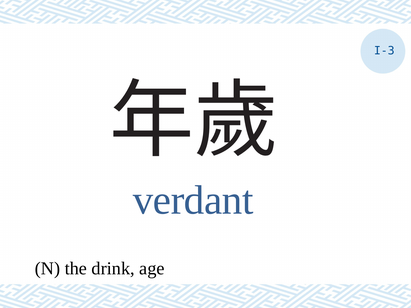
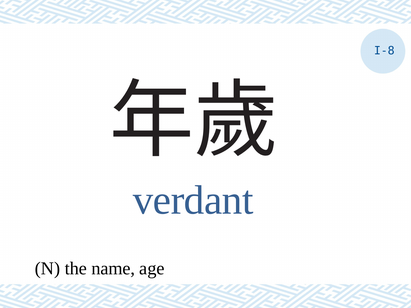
I-3: I-3 -> I-8 (384, 51)
drink: drink -> name (113, 269)
